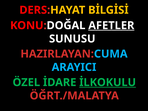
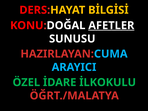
İLKOKULU underline: present -> none (108, 82)
